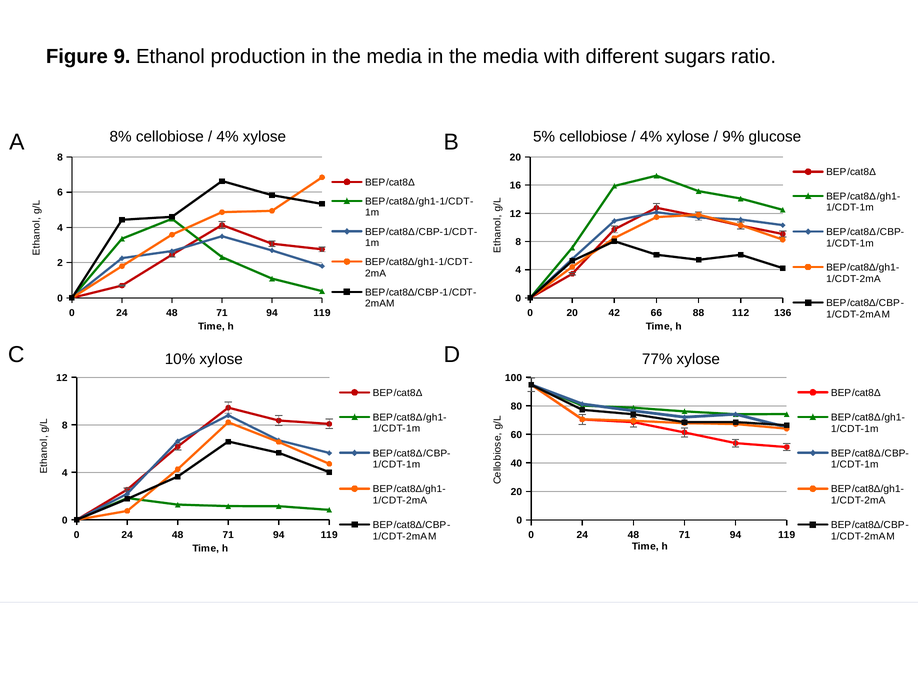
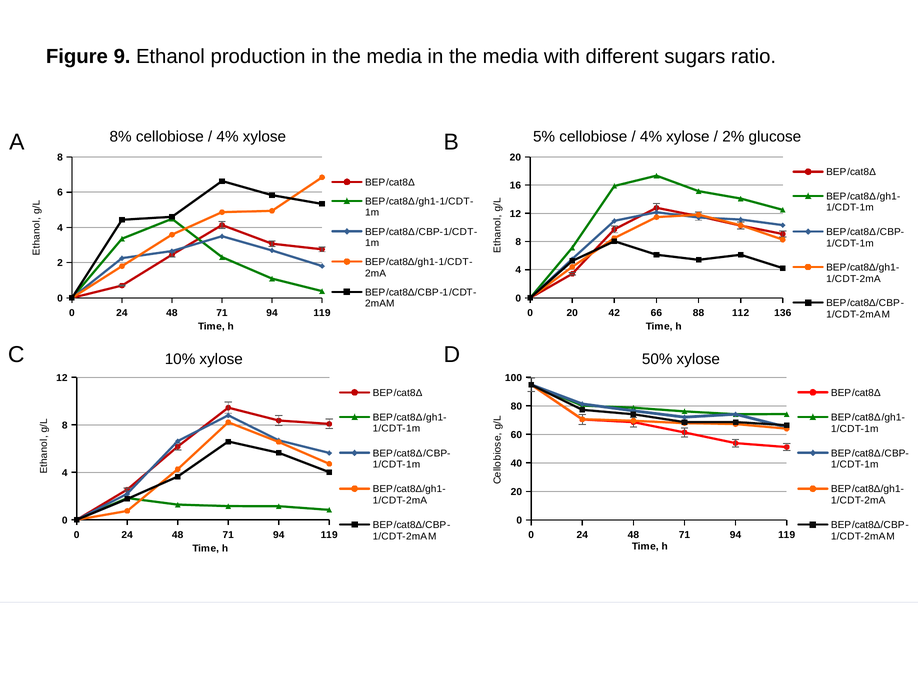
9%: 9% -> 2% (733, 137)
77%: 77% -> 50% (657, 359)
